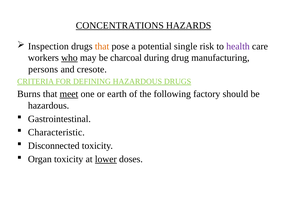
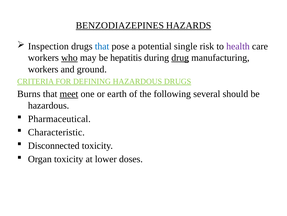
CONCENTRATIONS: CONCENTRATIONS -> BENZODIAZEPINES (120, 25)
that colour: orange -> blue (102, 46)
charcoal: charcoal -> hepatitis (126, 58)
drug underline: none -> present (180, 58)
persons: persons -> workers (43, 69)
cresote: cresote -> ground (92, 69)
factory: factory -> several (207, 94)
Gastrointestinal: Gastrointestinal -> Pharmaceutical (59, 119)
lower underline: present -> none (106, 159)
